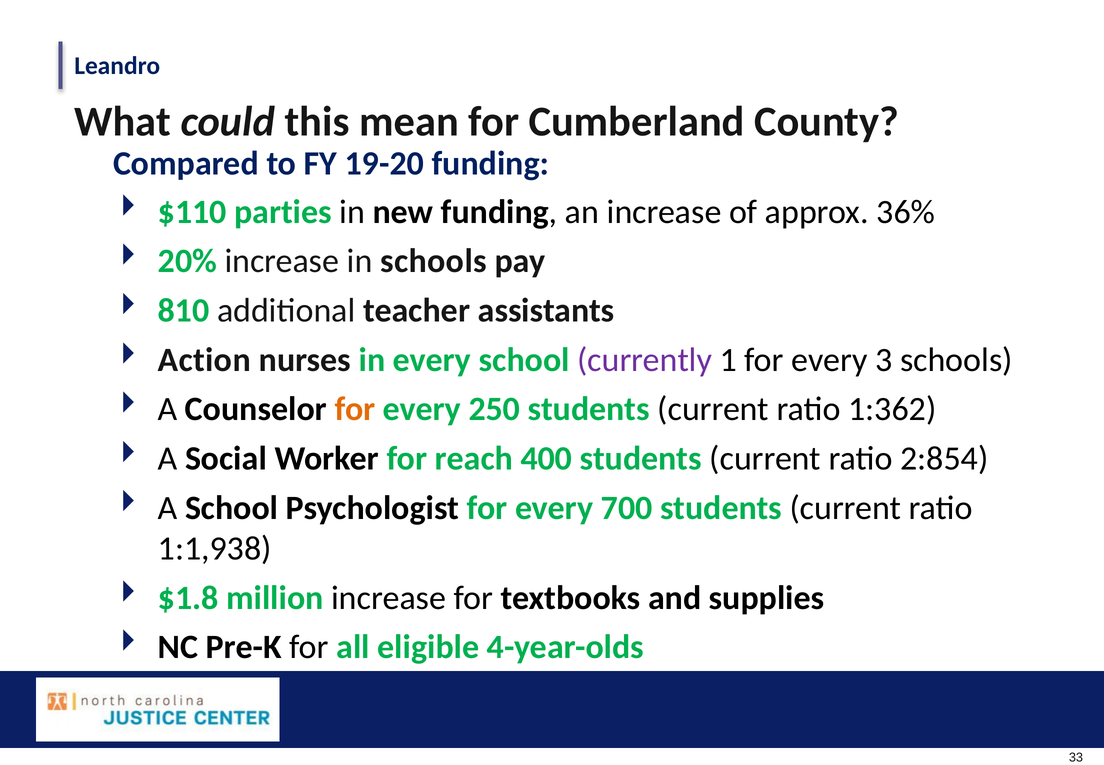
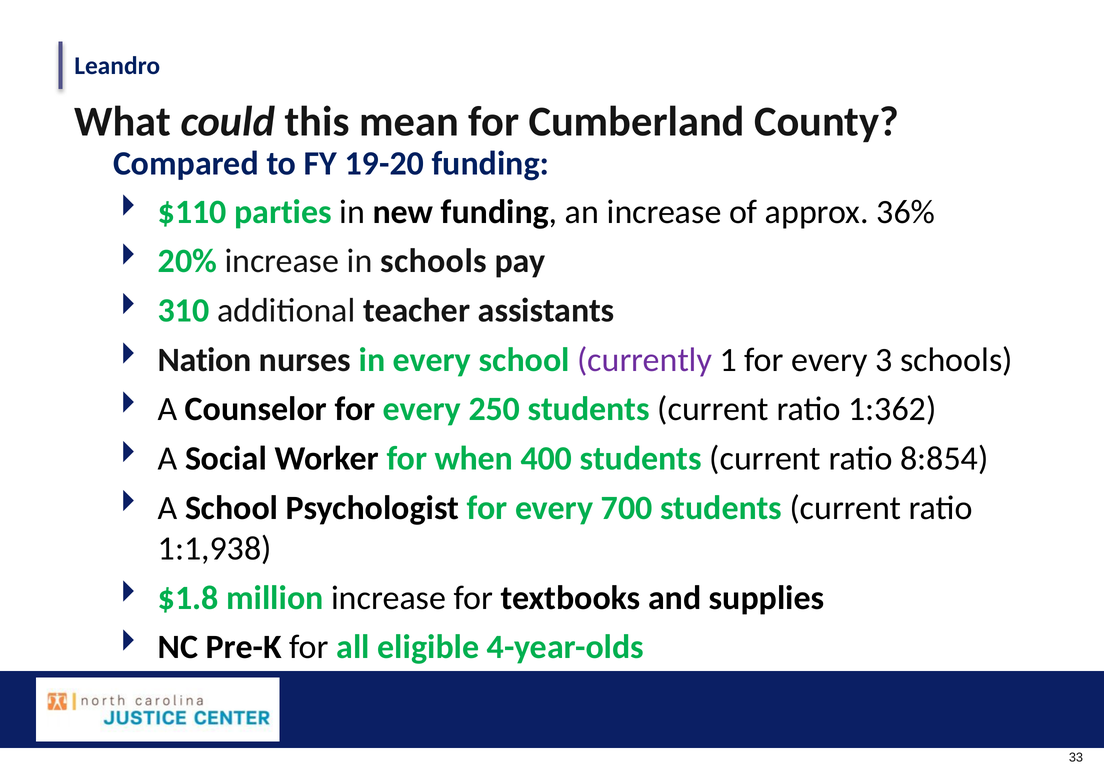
810: 810 -> 310 (184, 310)
Action: Action -> Nation (205, 360)
for colour: orange -> black (355, 409)
reach: reach -> when (474, 458)
2:854: 2:854 -> 8:854 (944, 458)
